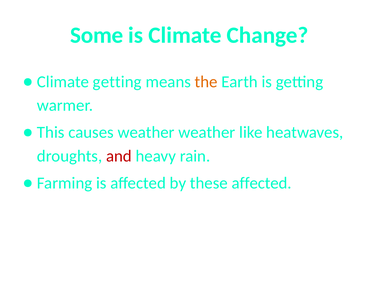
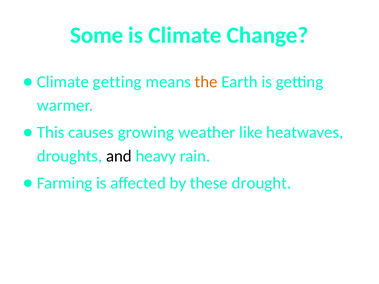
causes weather: weather -> growing (146, 132)
and colour: red -> black (119, 156)
these affected: affected -> drought (262, 183)
